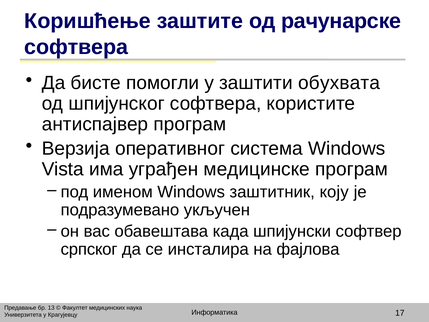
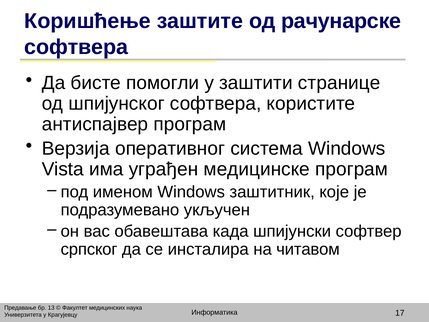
обухвата: обухвата -> странице (339, 83)
коју: коју -> које (334, 192)
фајлова: фајлова -> читавом (308, 249)
